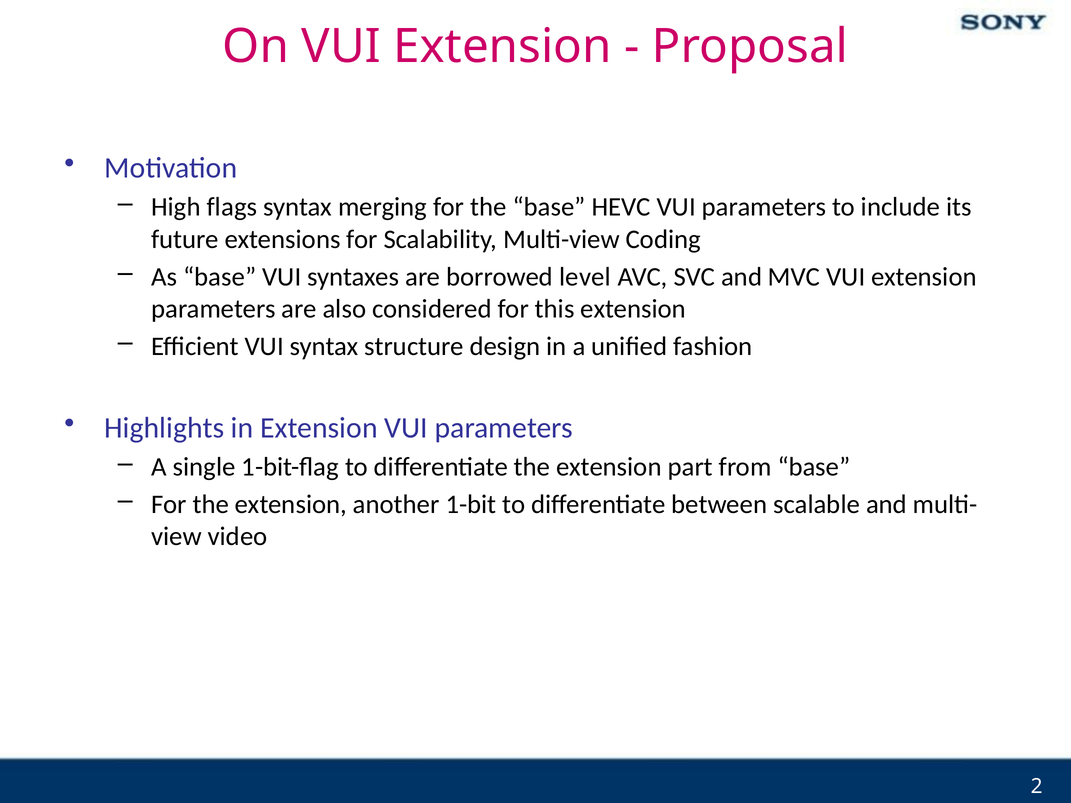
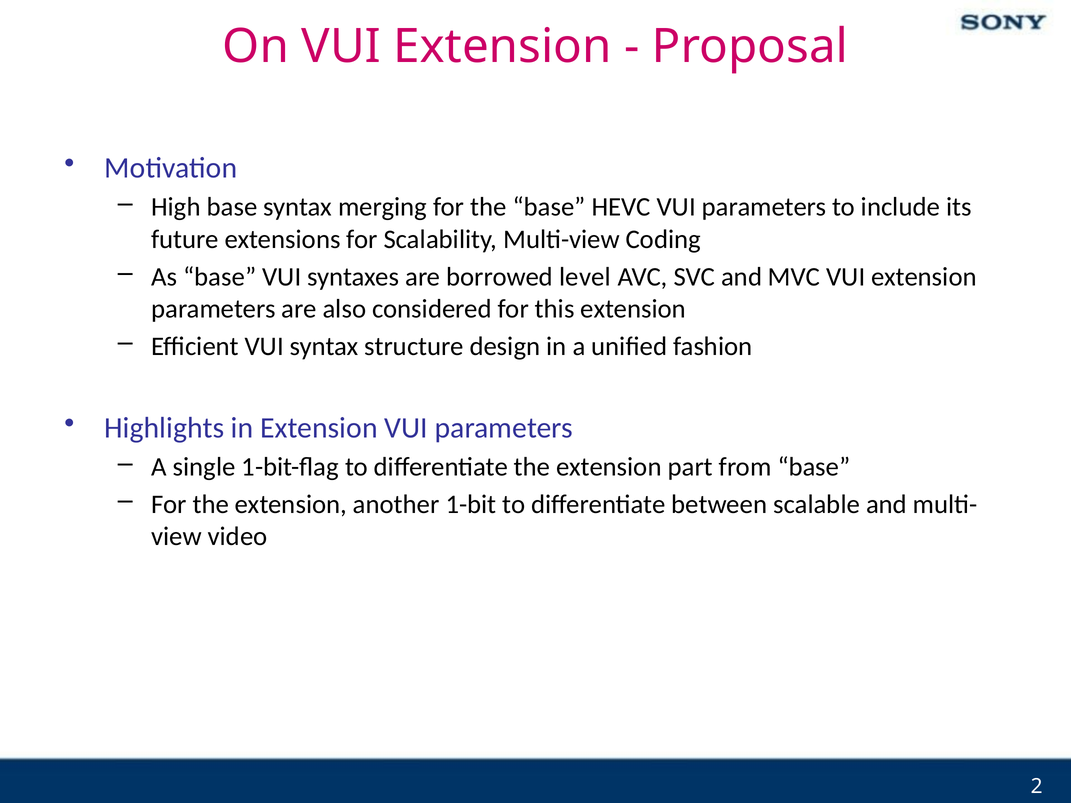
High flags: flags -> base (232, 207)
